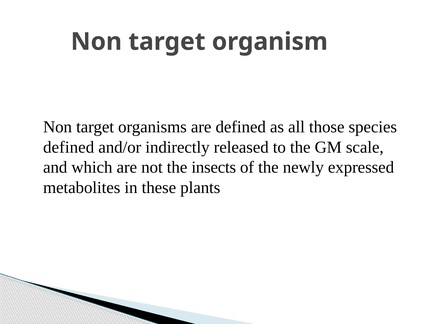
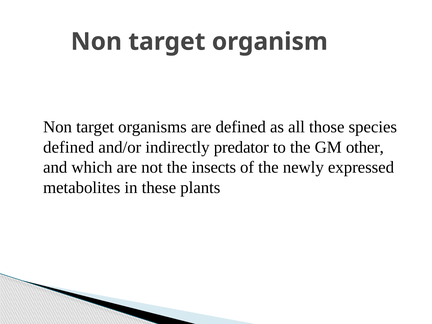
released: released -> predator (241, 147)
scale: scale -> other (365, 147)
